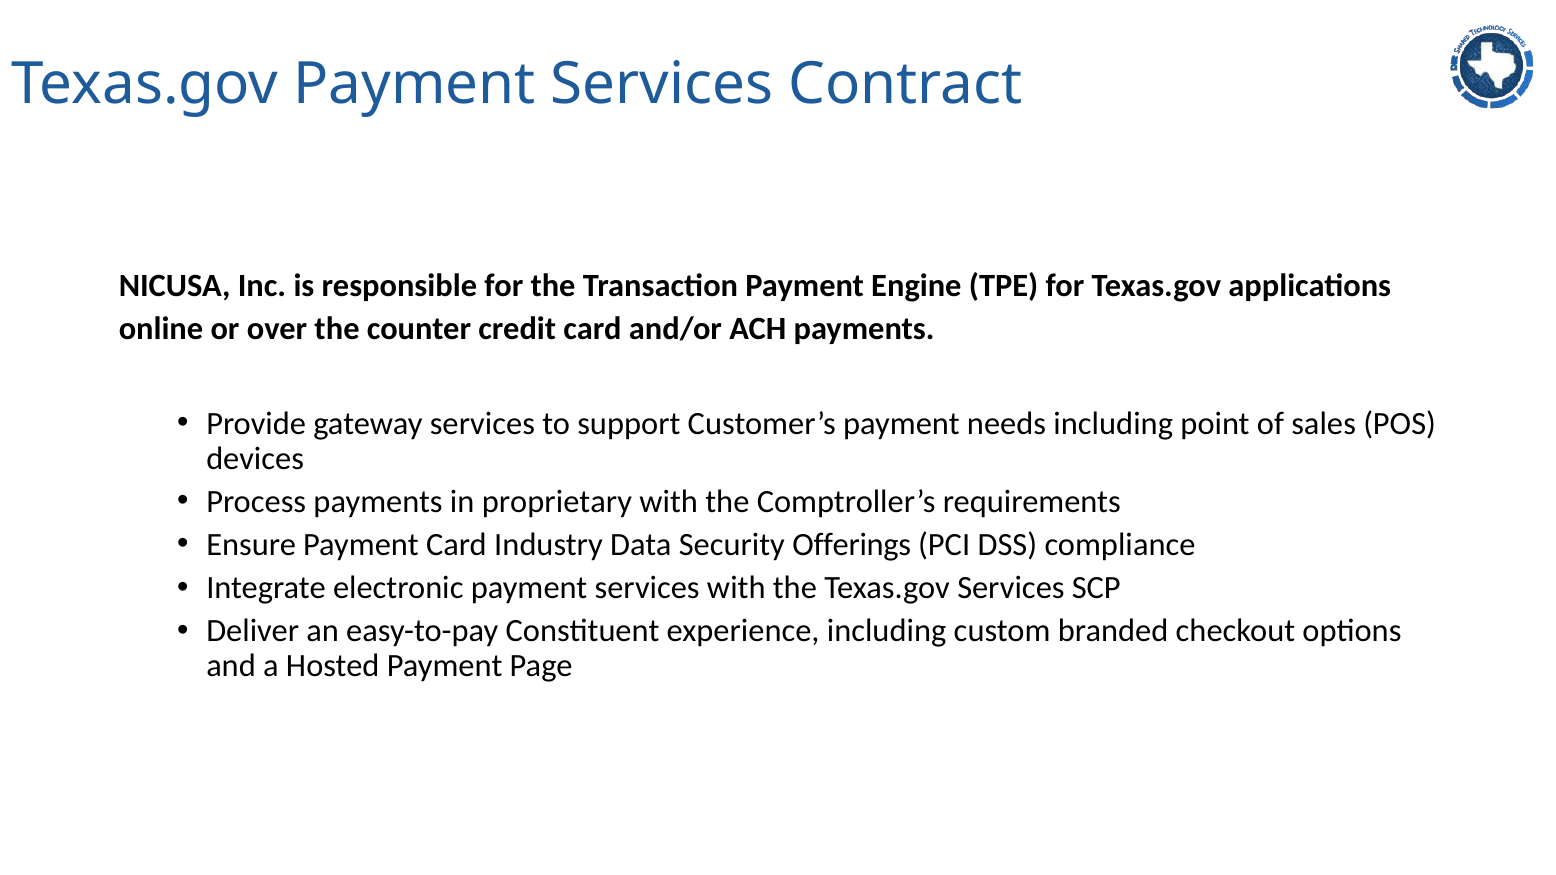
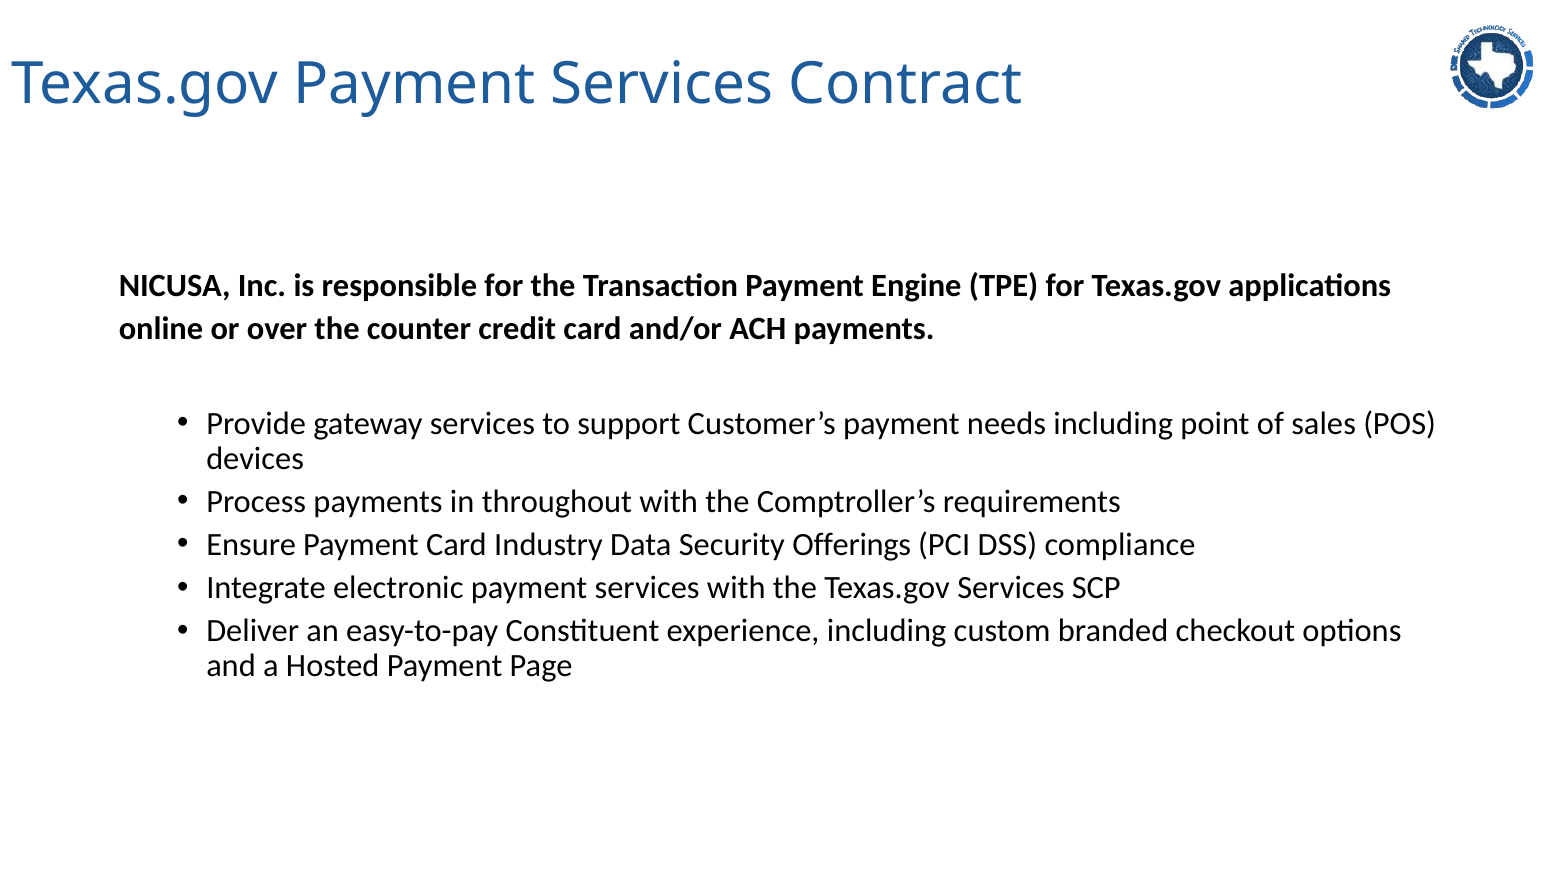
proprietary: proprietary -> throughout (557, 502)
